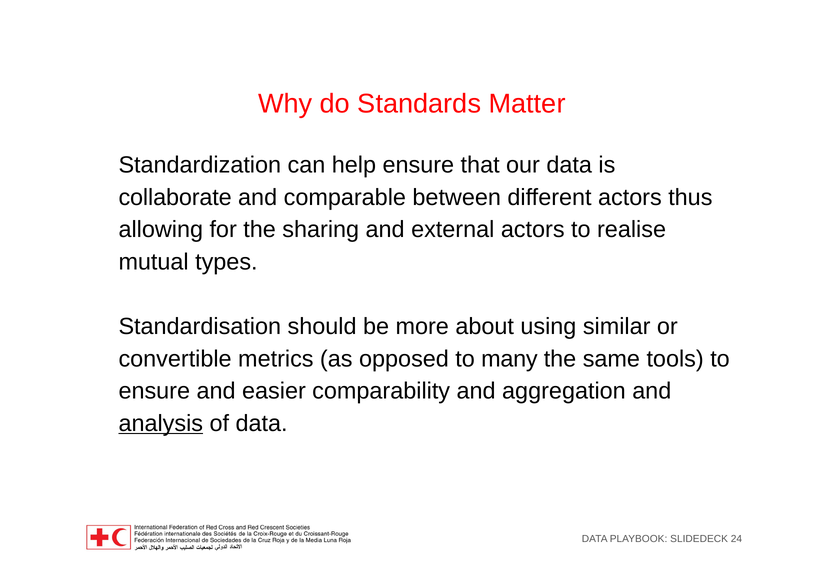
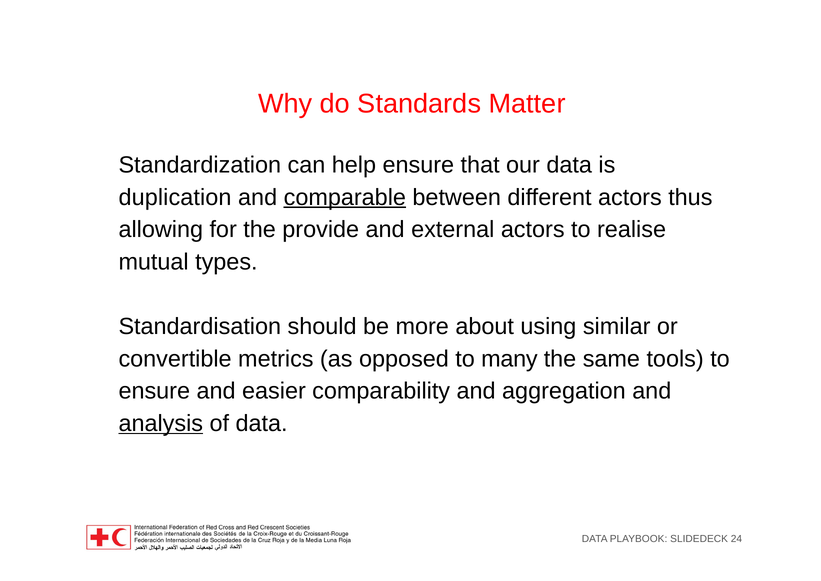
collaborate: collaborate -> duplication (175, 197)
comparable underline: none -> present (345, 197)
sharing: sharing -> provide (321, 230)
